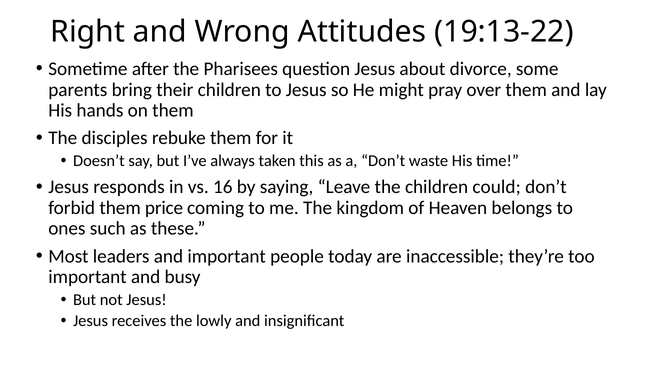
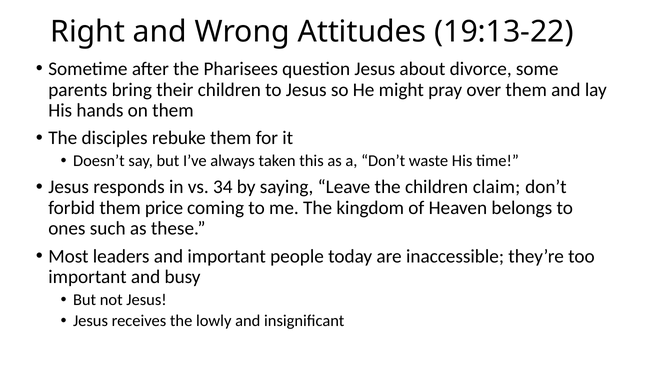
16: 16 -> 34 (223, 187)
could: could -> claim (497, 187)
